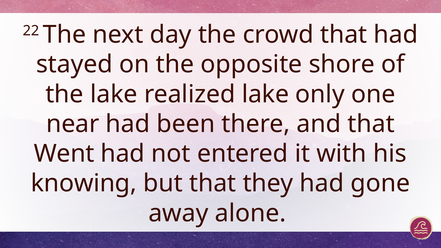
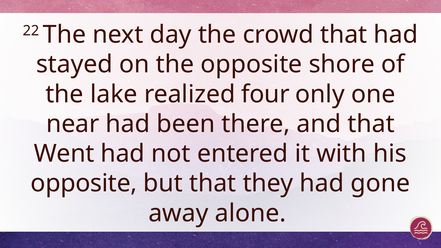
realized lake: lake -> four (265, 94)
knowing: knowing -> opposite (84, 183)
